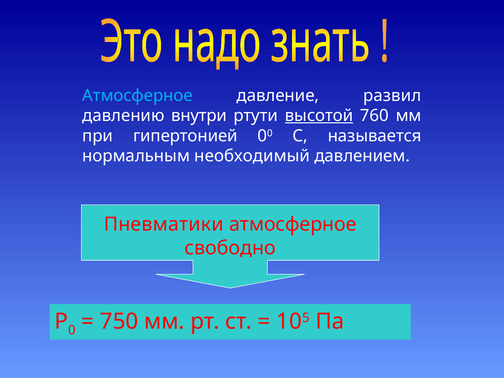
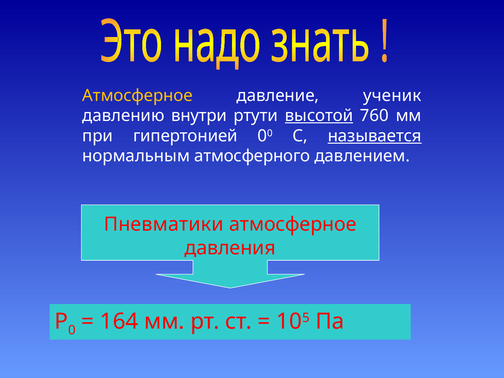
Атмосферное colour: light blue -> yellow (137, 96)
развил: развил -> ученик (392, 96)
называется underline: none -> present (375, 136)
необходимый: необходимый -> атмосферного (252, 156)
свободно: свободно -> давления (230, 248)
750: 750 -> 164 (119, 322)
